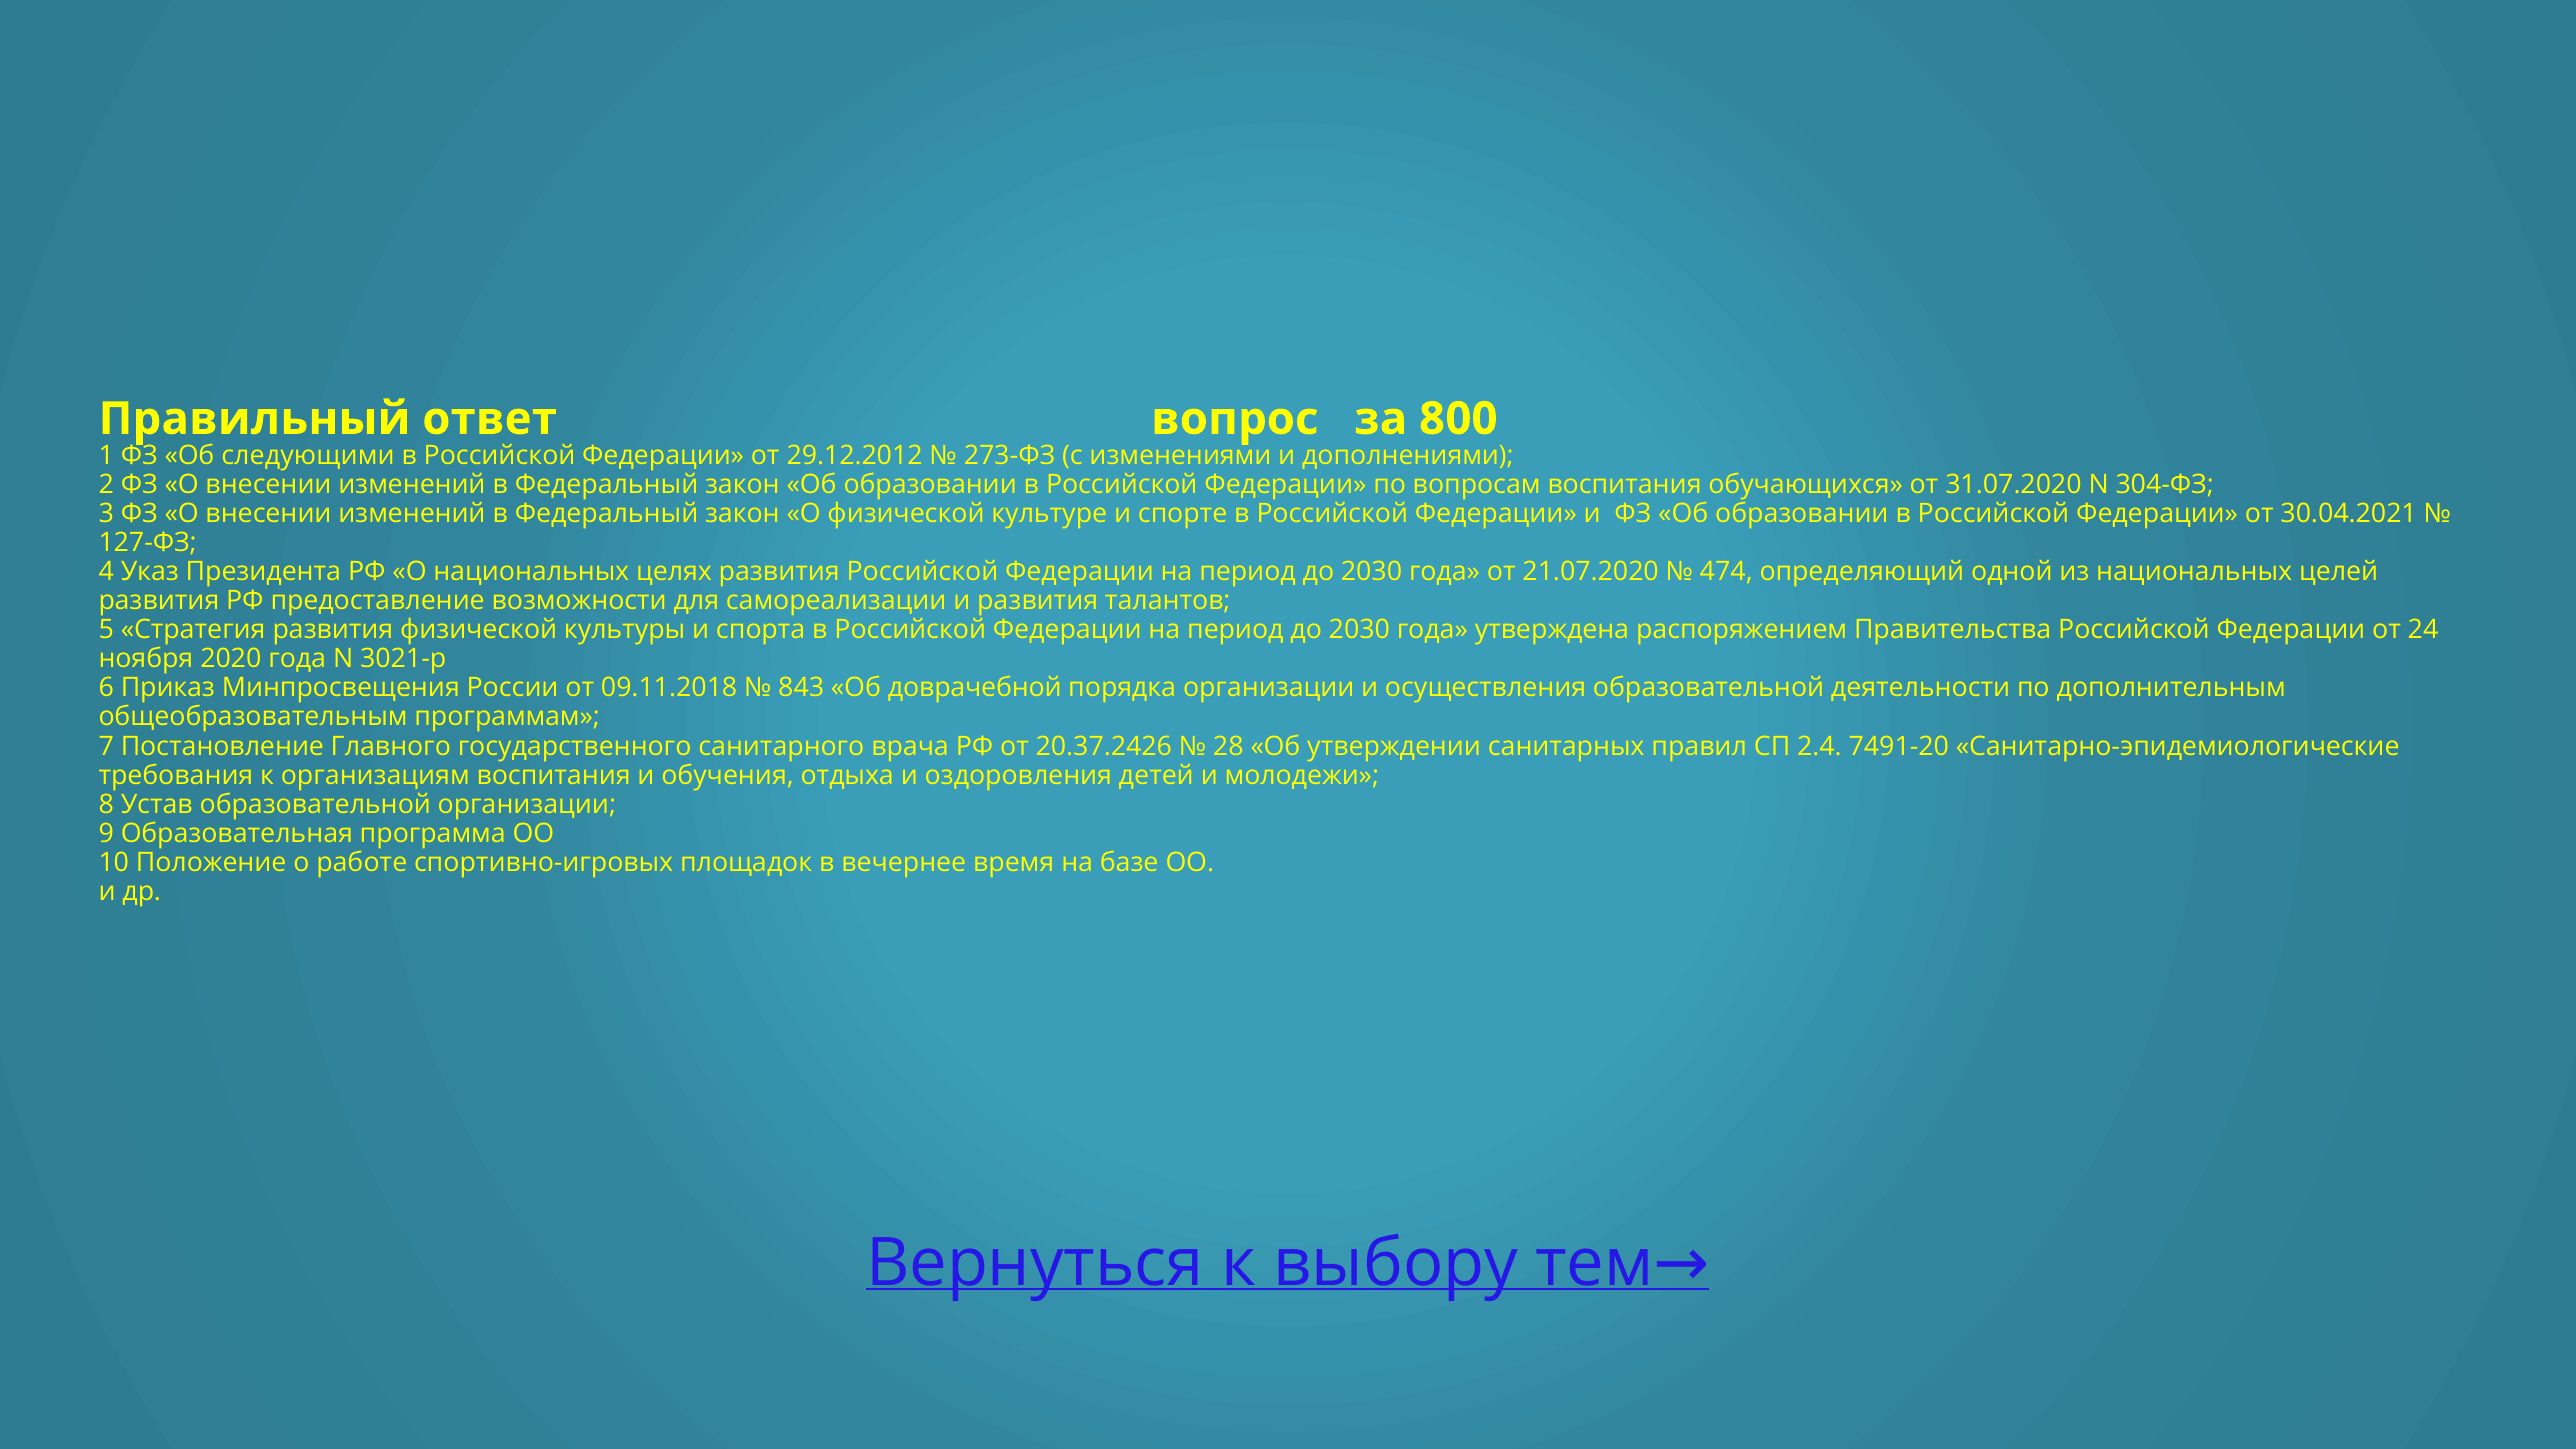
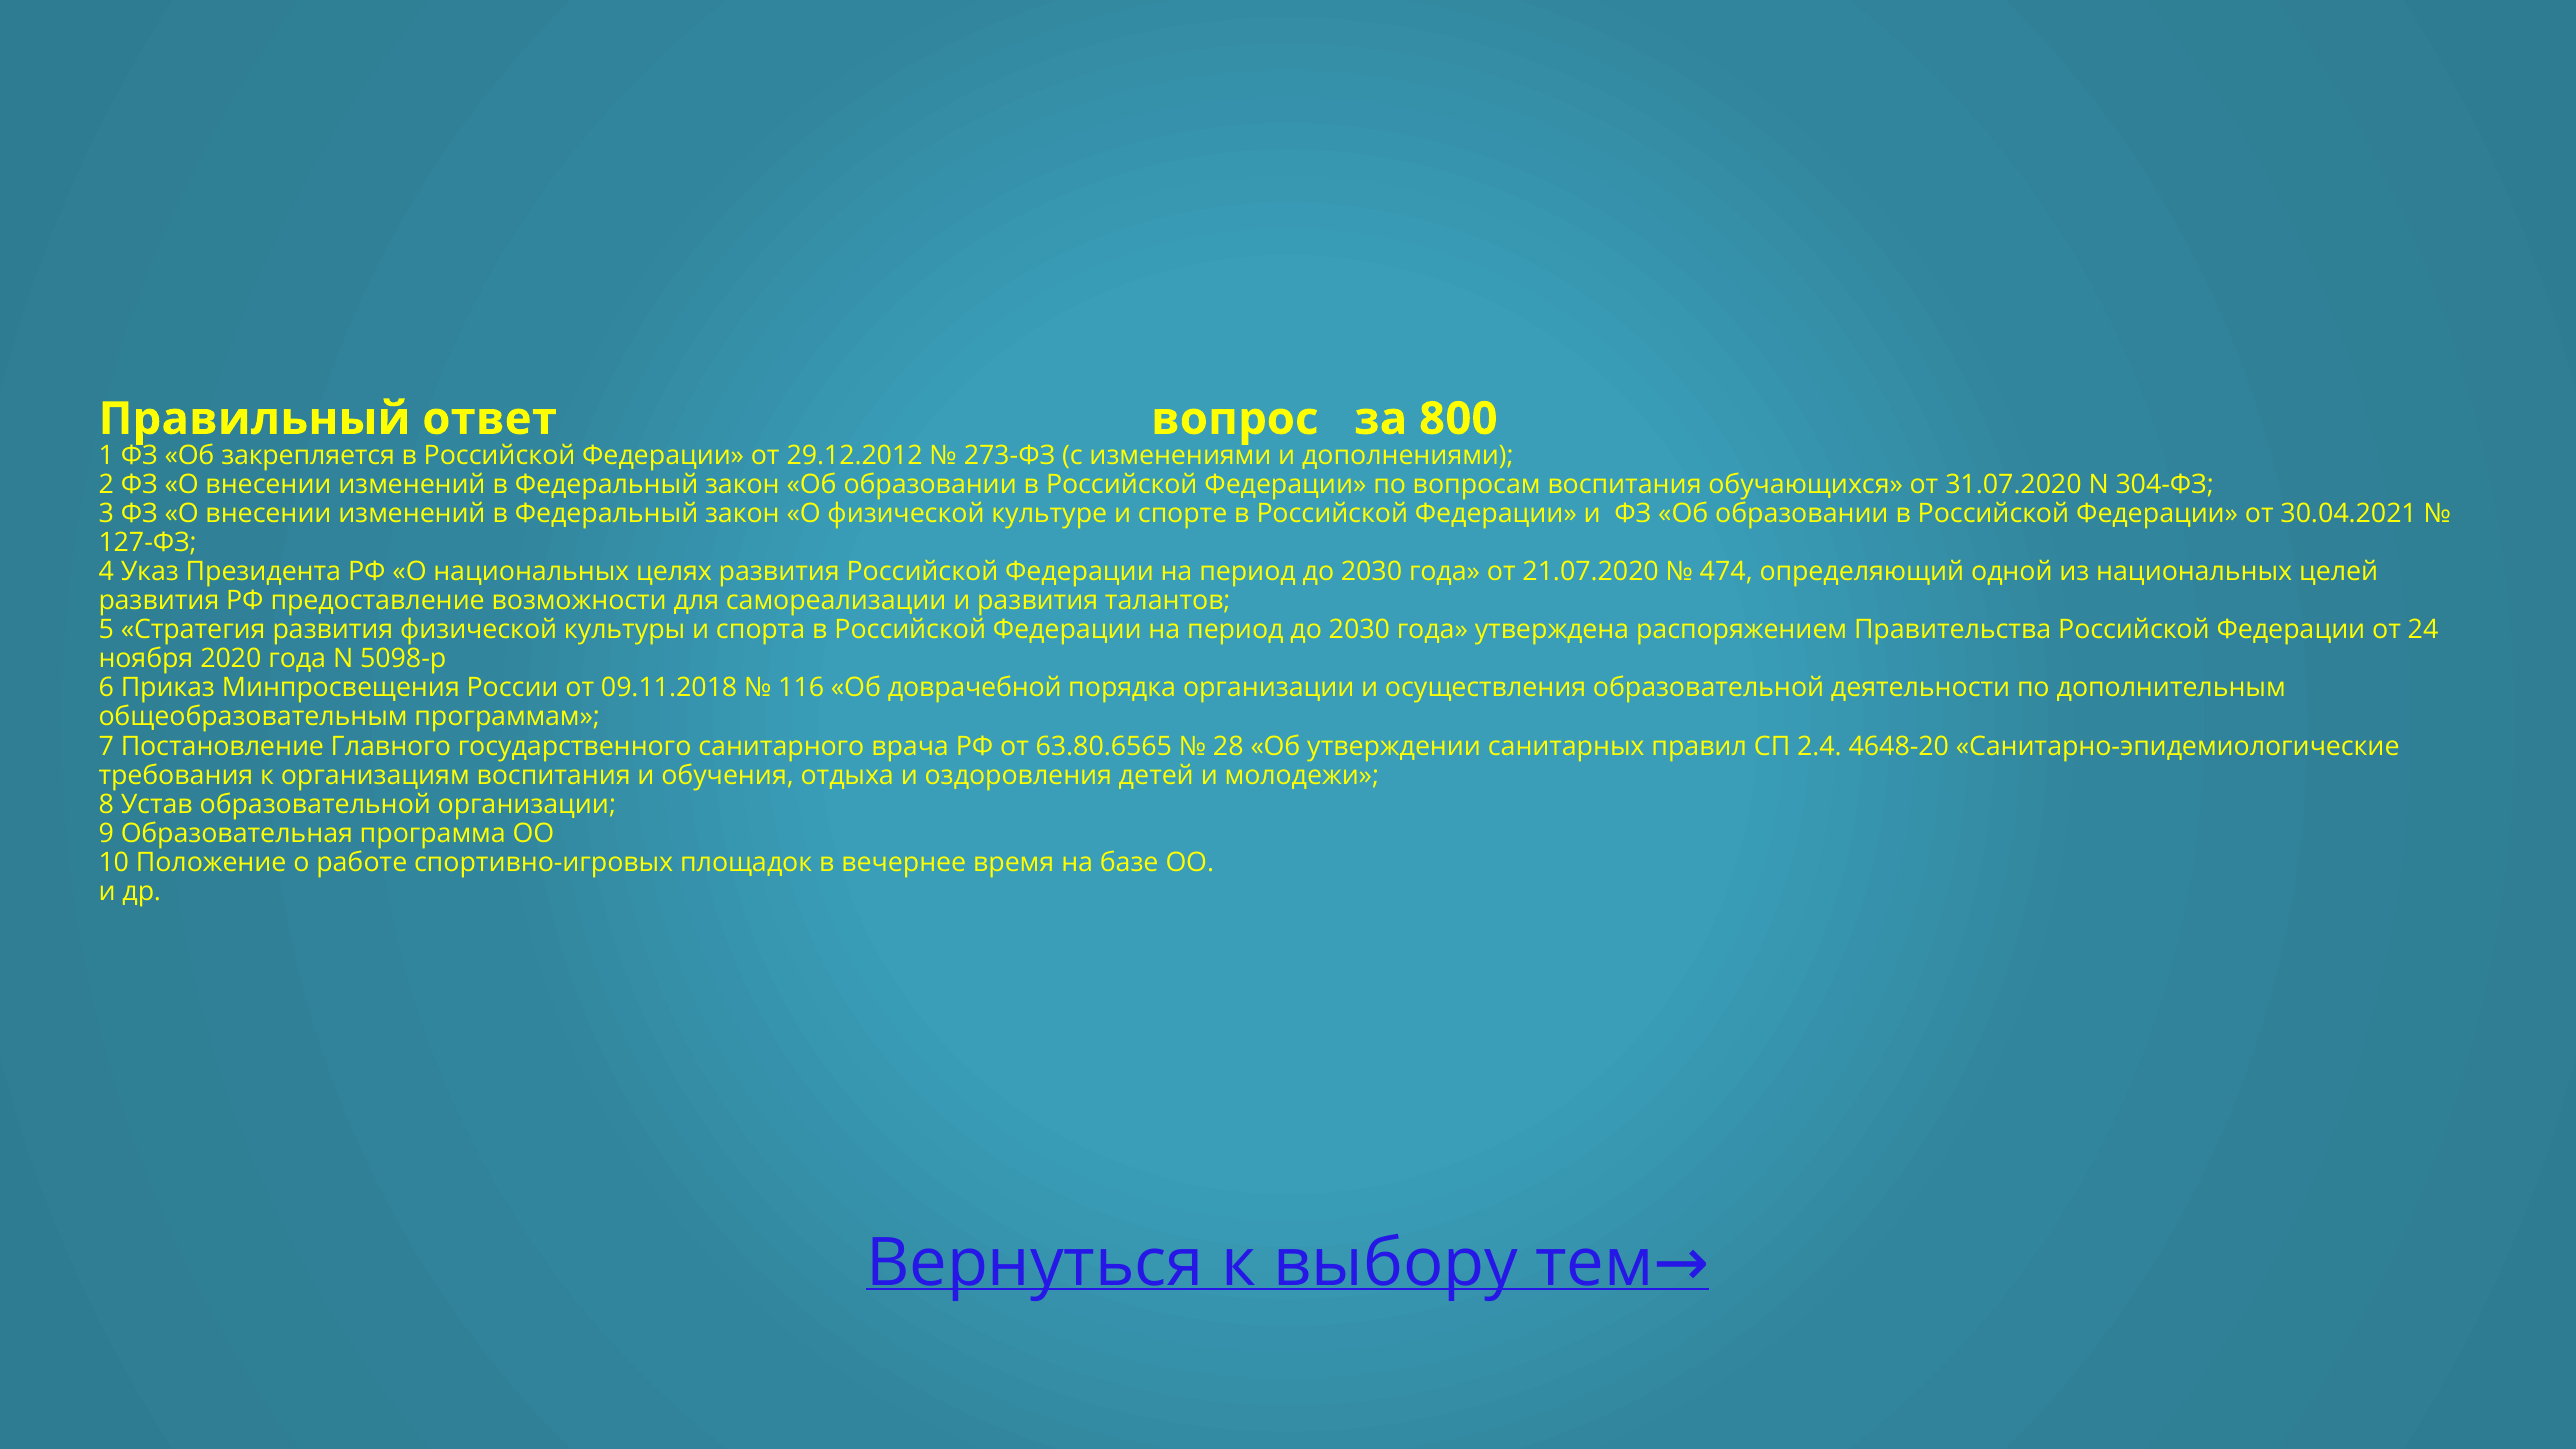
следующими: следующими -> закрепляется (308, 456)
3021-р: 3021-р -> 5098-р (403, 659)
843: 843 -> 116 (801, 688)
20.37.2426: 20.37.2426 -> 63.80.6565 (1104, 746)
7491-20: 7491-20 -> 4648-20 (1899, 746)
